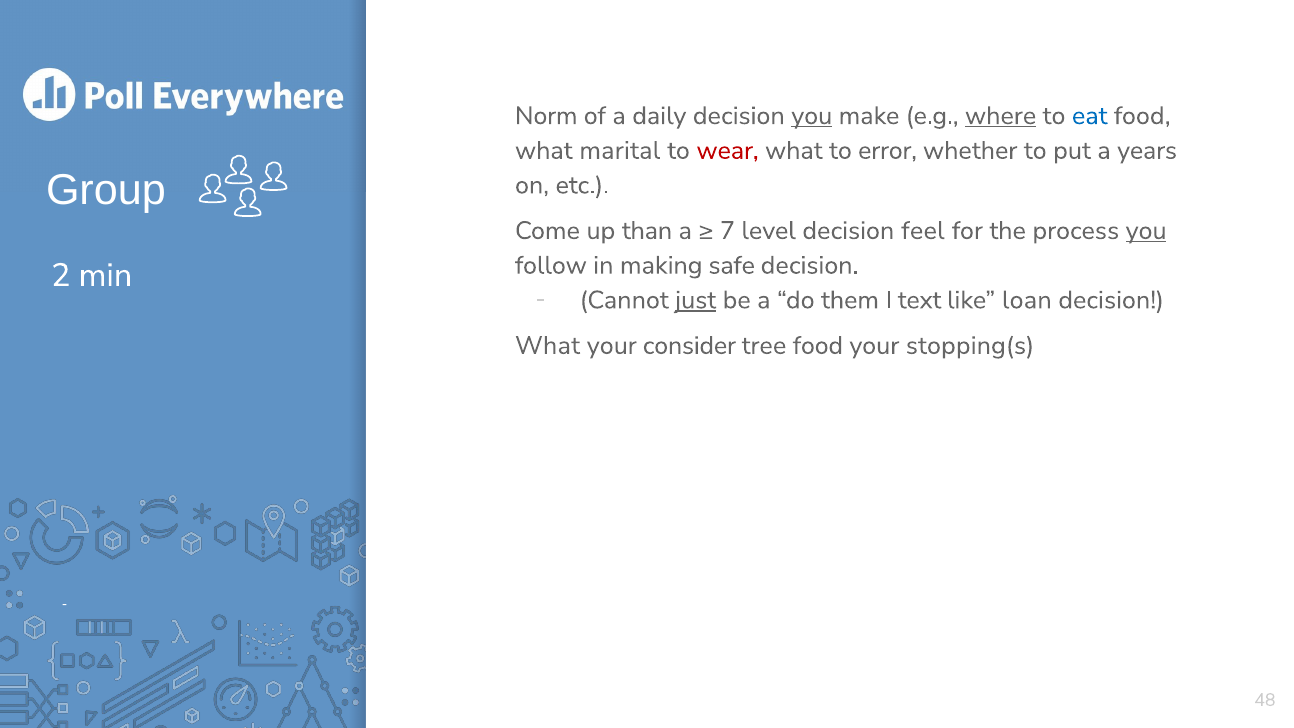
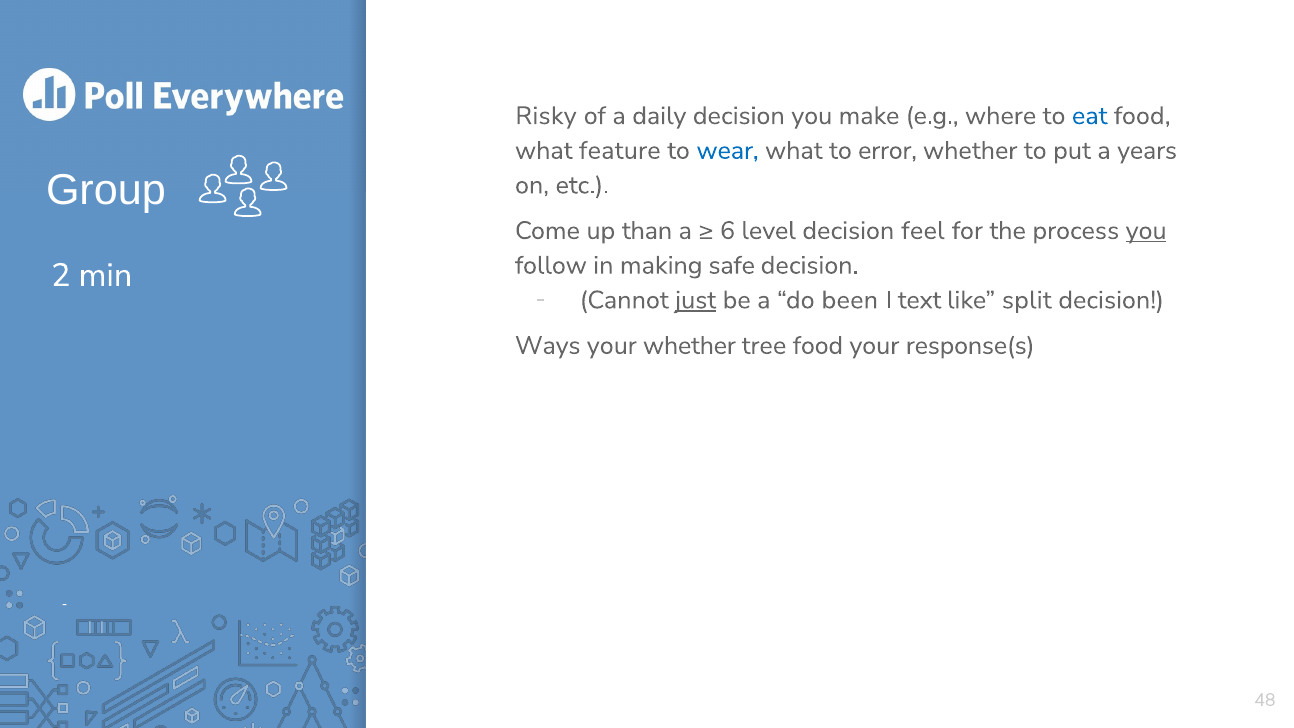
Norm: Norm -> Risky (546, 116)
you underline: present -> none (812, 116)
where underline: present -> none (1001, 116)
marital: marital -> feature (620, 150)
wear colour: red -> blue (728, 150)
7: 7 -> 6 (728, 231)
them: them -> been (850, 300)
loan: loan -> split (1027, 300)
What: What -> Ways (548, 346)
your consider: consider -> whether (689, 346)
stopping(s: stopping(s -> response(s (970, 346)
